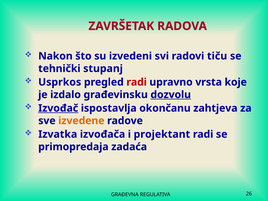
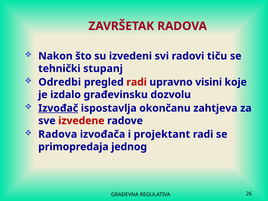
Usprkos: Usprkos -> Odredbi (60, 82)
vrsta: vrsta -> visini (209, 82)
dozvolu underline: present -> none (171, 95)
izvedene colour: orange -> red (81, 121)
Izvatka: Izvatka -> Radova (58, 134)
zadaća: zadaća -> jednog (129, 147)
